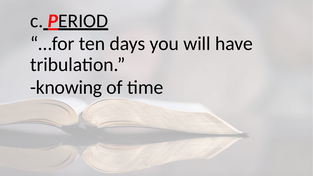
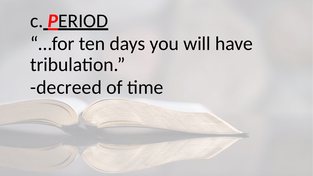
knowing: knowing -> decreed (66, 88)
